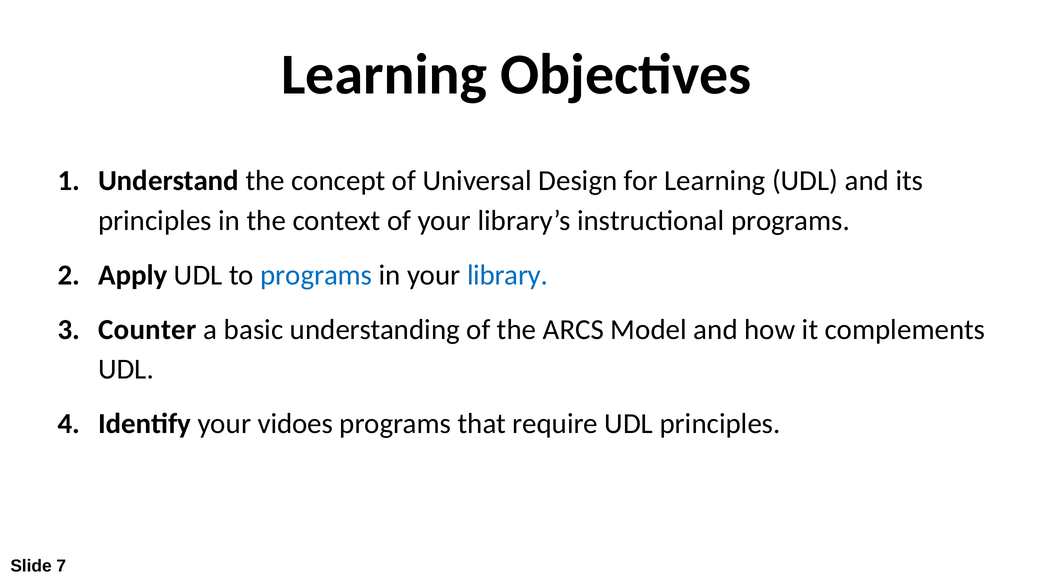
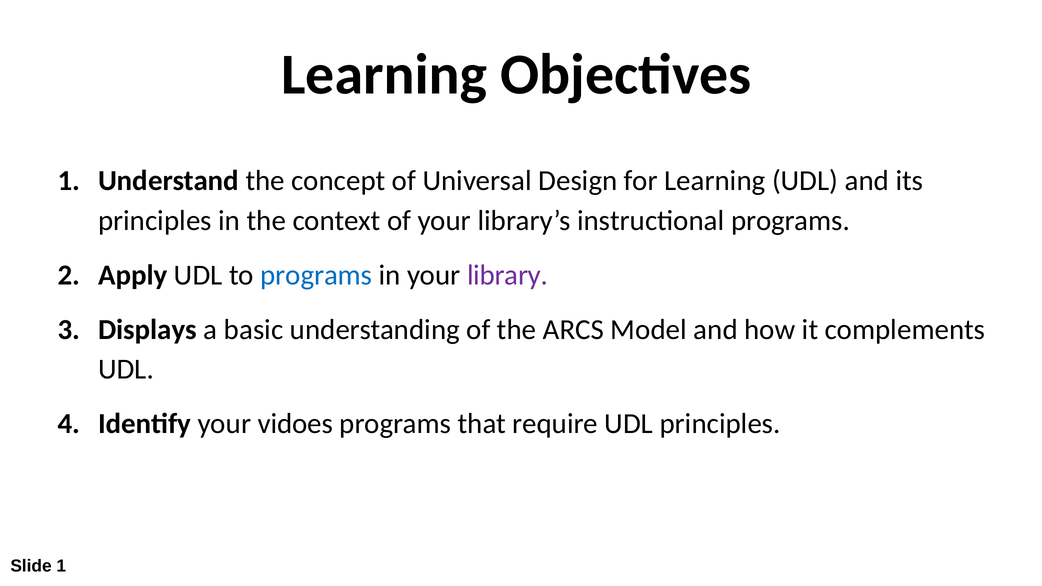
library colour: blue -> purple (507, 275)
Counter: Counter -> Displays (147, 330)
Slide 7: 7 -> 1 (61, 566)
